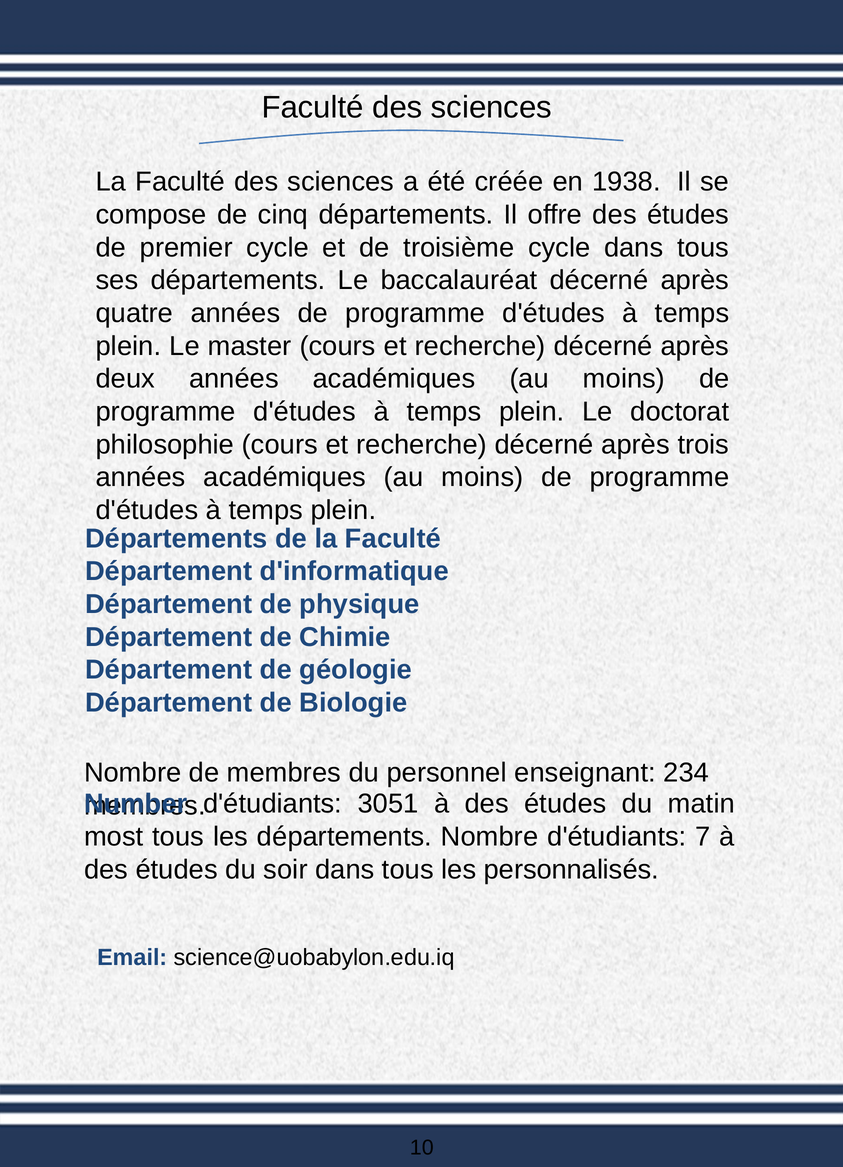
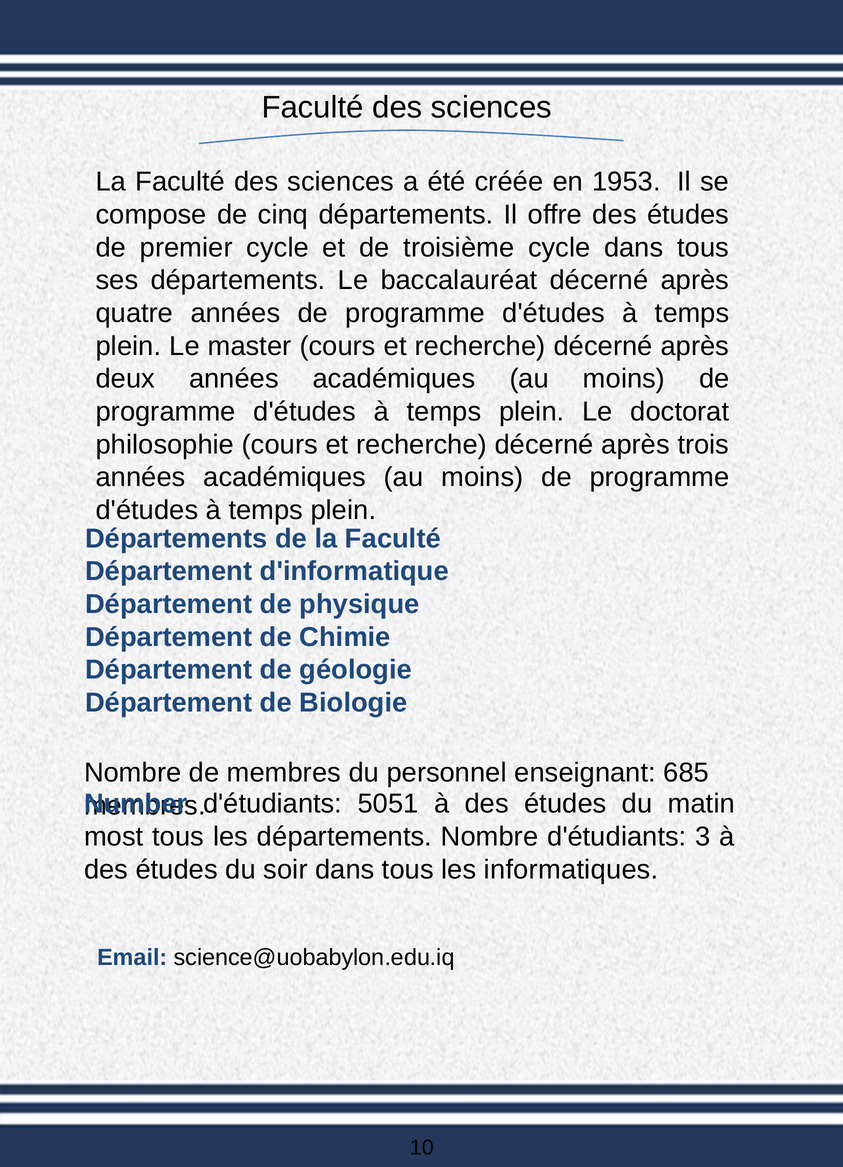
1938: 1938 -> 1953 (626, 182)
234: 234 -> 685 (686, 772)
3051: 3051 -> 5051 (388, 803)
7: 7 -> 3 (703, 836)
personnalisés: personnalisés -> informatiques (571, 869)
